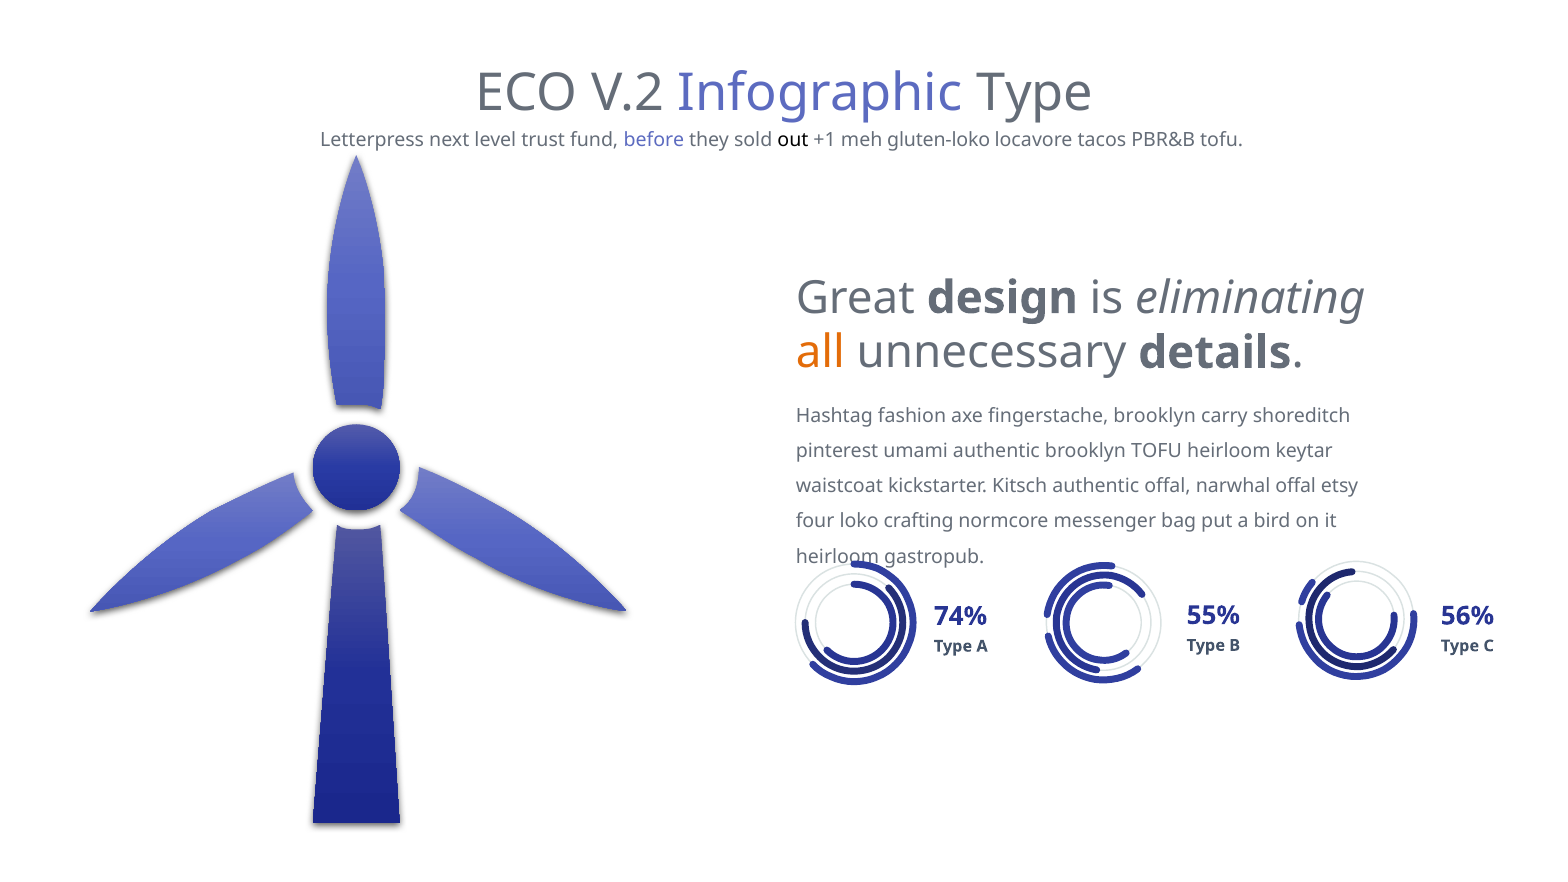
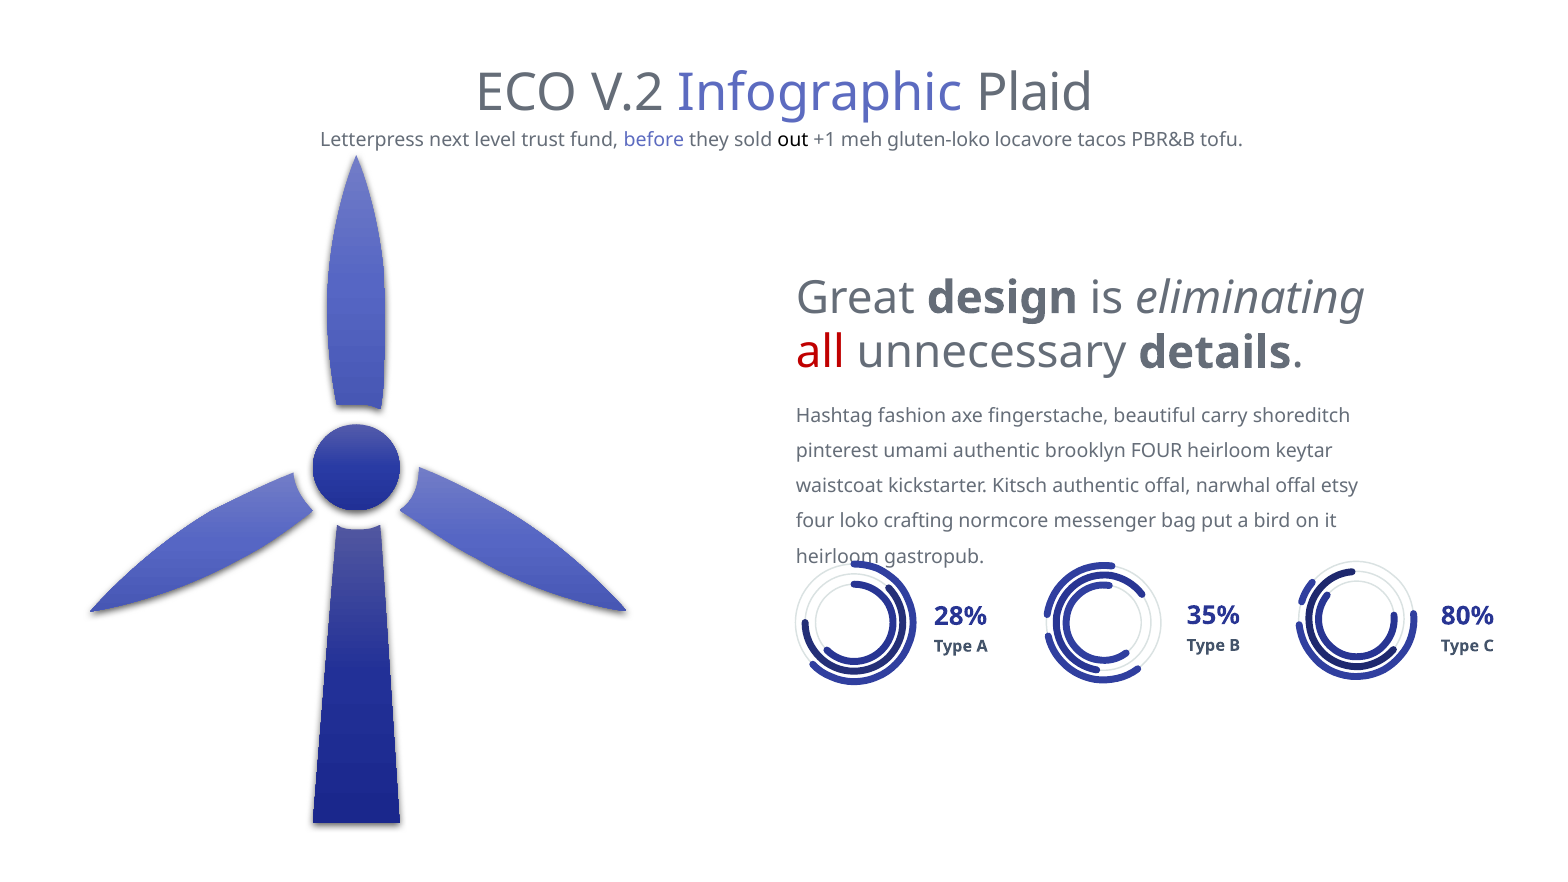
Infographic Type: Type -> Plaid (1035, 93)
all colour: orange -> red (820, 353)
fingerstache brooklyn: brooklyn -> beautiful (1155, 416)
brooklyn TOFU: TOFU -> FOUR (1157, 451)
55%: 55% -> 35% (1213, 615)
56%: 56% -> 80% (1467, 616)
74%: 74% -> 28% (961, 616)
